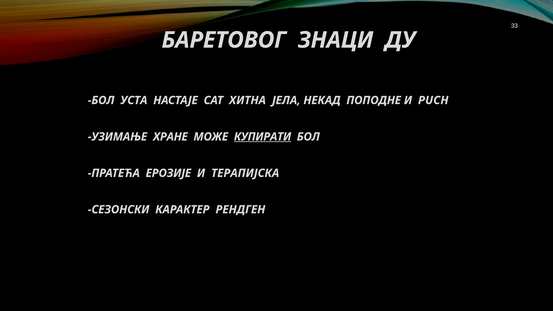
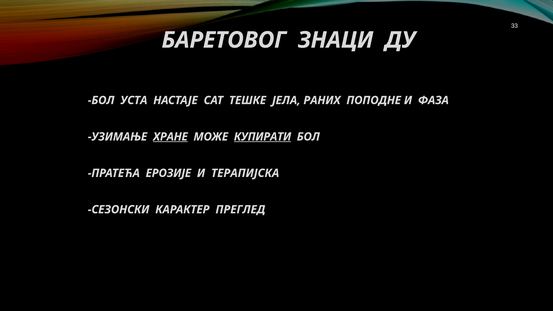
ХИТНА: ХИТНА -> ТЕШКЕ (248, 100)
НЕКАД: НЕКАД -> РАНИХ (322, 100)
PUCH: PUCH -> ФАЗА (433, 100)
ХРАНЕ underline: none -> present (170, 137)
РЕНДГЕН: РЕНДГЕН -> ПРЕГЛЕД (240, 210)
